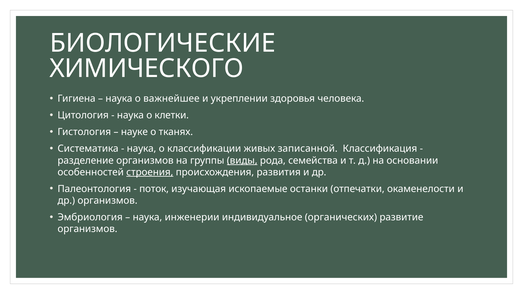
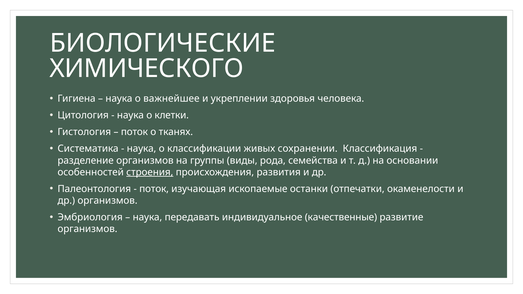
науке: науке -> поток (134, 132)
записанной: записанной -> сохранении (308, 149)
виды underline: present -> none (242, 161)
инженерии: инженерии -> передавать (192, 217)
органических: органических -> качественные (341, 217)
